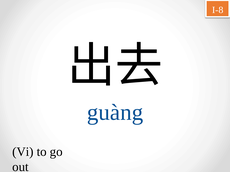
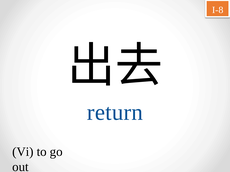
guàng: guàng -> return (115, 113)
